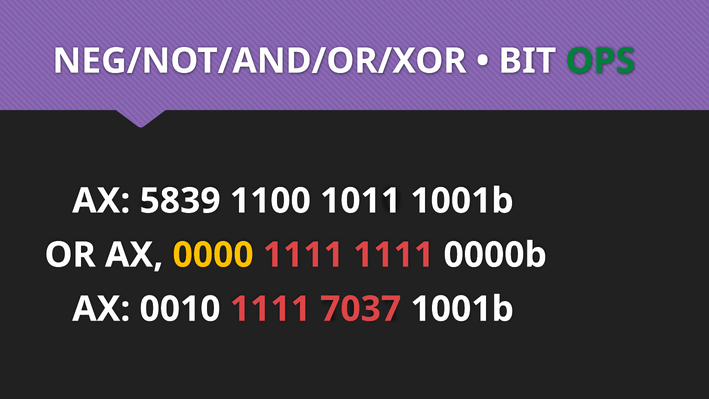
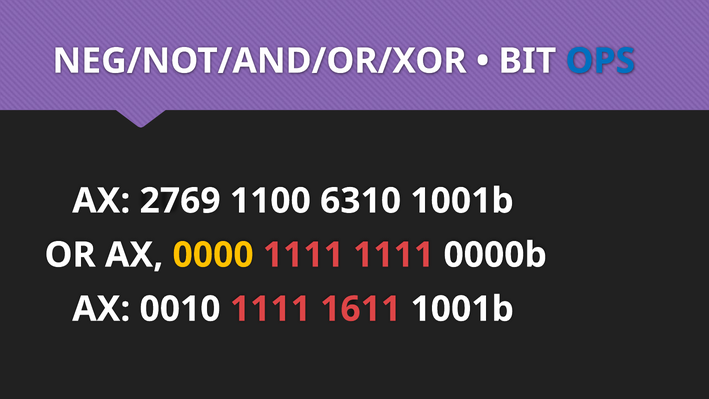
OPS colour: green -> blue (600, 61)
5839: 5839 -> 2769 (180, 201)
1011: 1011 -> 6310 (361, 201)
7037: 7037 -> 1611 (361, 309)
